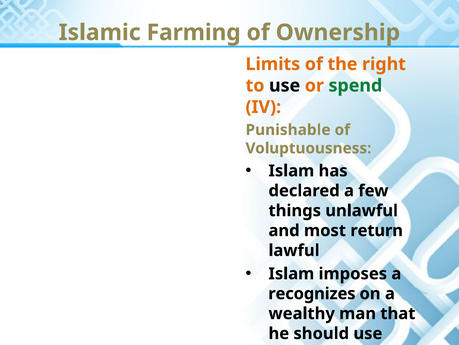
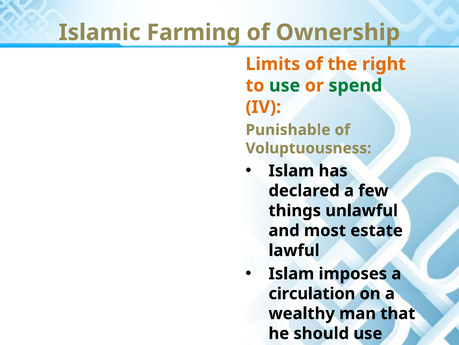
use colour: black -> green (285, 85)
return: return -> estate (377, 230)
recognizes: recognizes -> circulation (312, 293)
